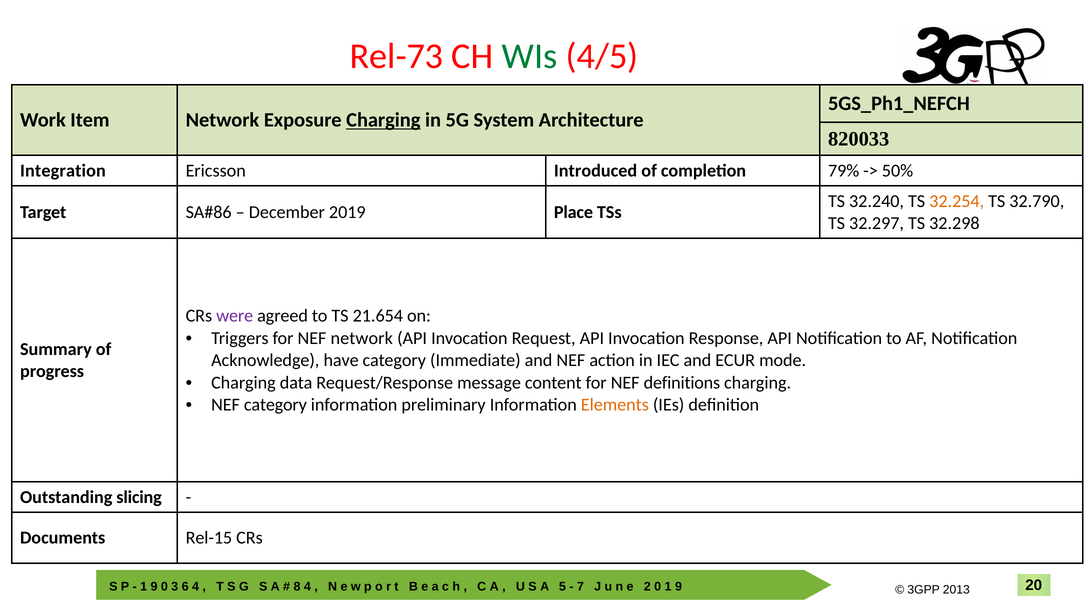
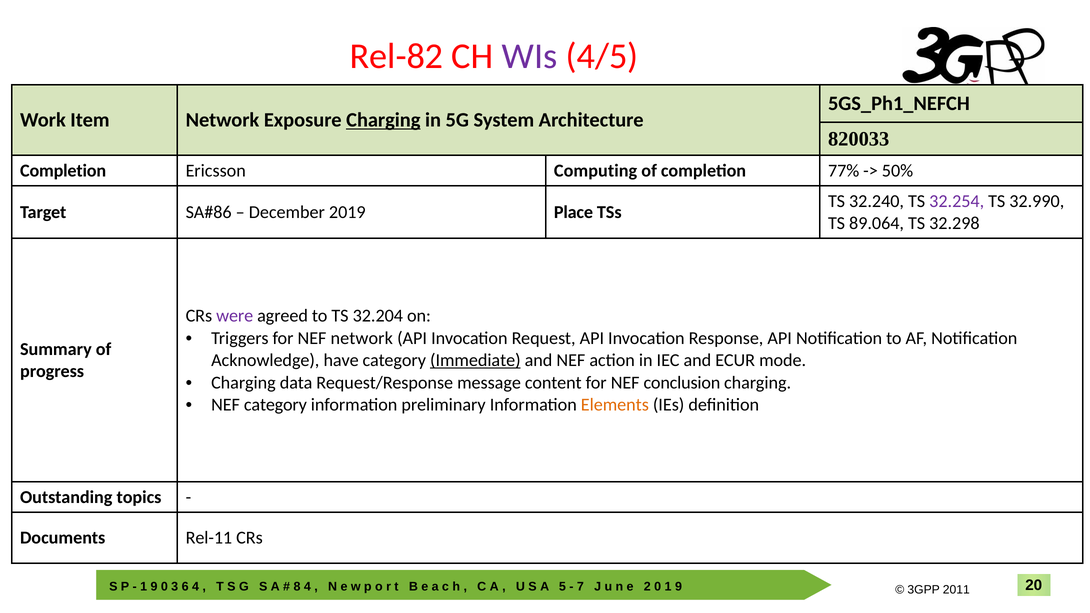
Rel-73: Rel-73 -> Rel-82 (397, 56)
WIs colour: green -> purple (530, 56)
Integration: Integration -> Completion (63, 171)
Introduced: Introduced -> Computing (596, 171)
79%: 79% -> 77% (844, 171)
32.254 colour: orange -> purple (957, 201)
32.790: 32.790 -> 32.990 (1037, 201)
32.297: 32.297 -> 89.064 (877, 223)
21.654: 21.654 -> 32.204 (378, 316)
Immediate underline: none -> present (475, 360)
definitions: definitions -> conclusion (682, 383)
slicing: slicing -> topics (139, 497)
Rel-15: Rel-15 -> Rel-11 (209, 538)
2013: 2013 -> 2011 (956, 590)
